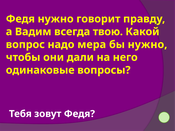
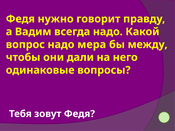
всегда твою: твою -> надо (108, 32)
бы нужно: нужно -> между (148, 45)
